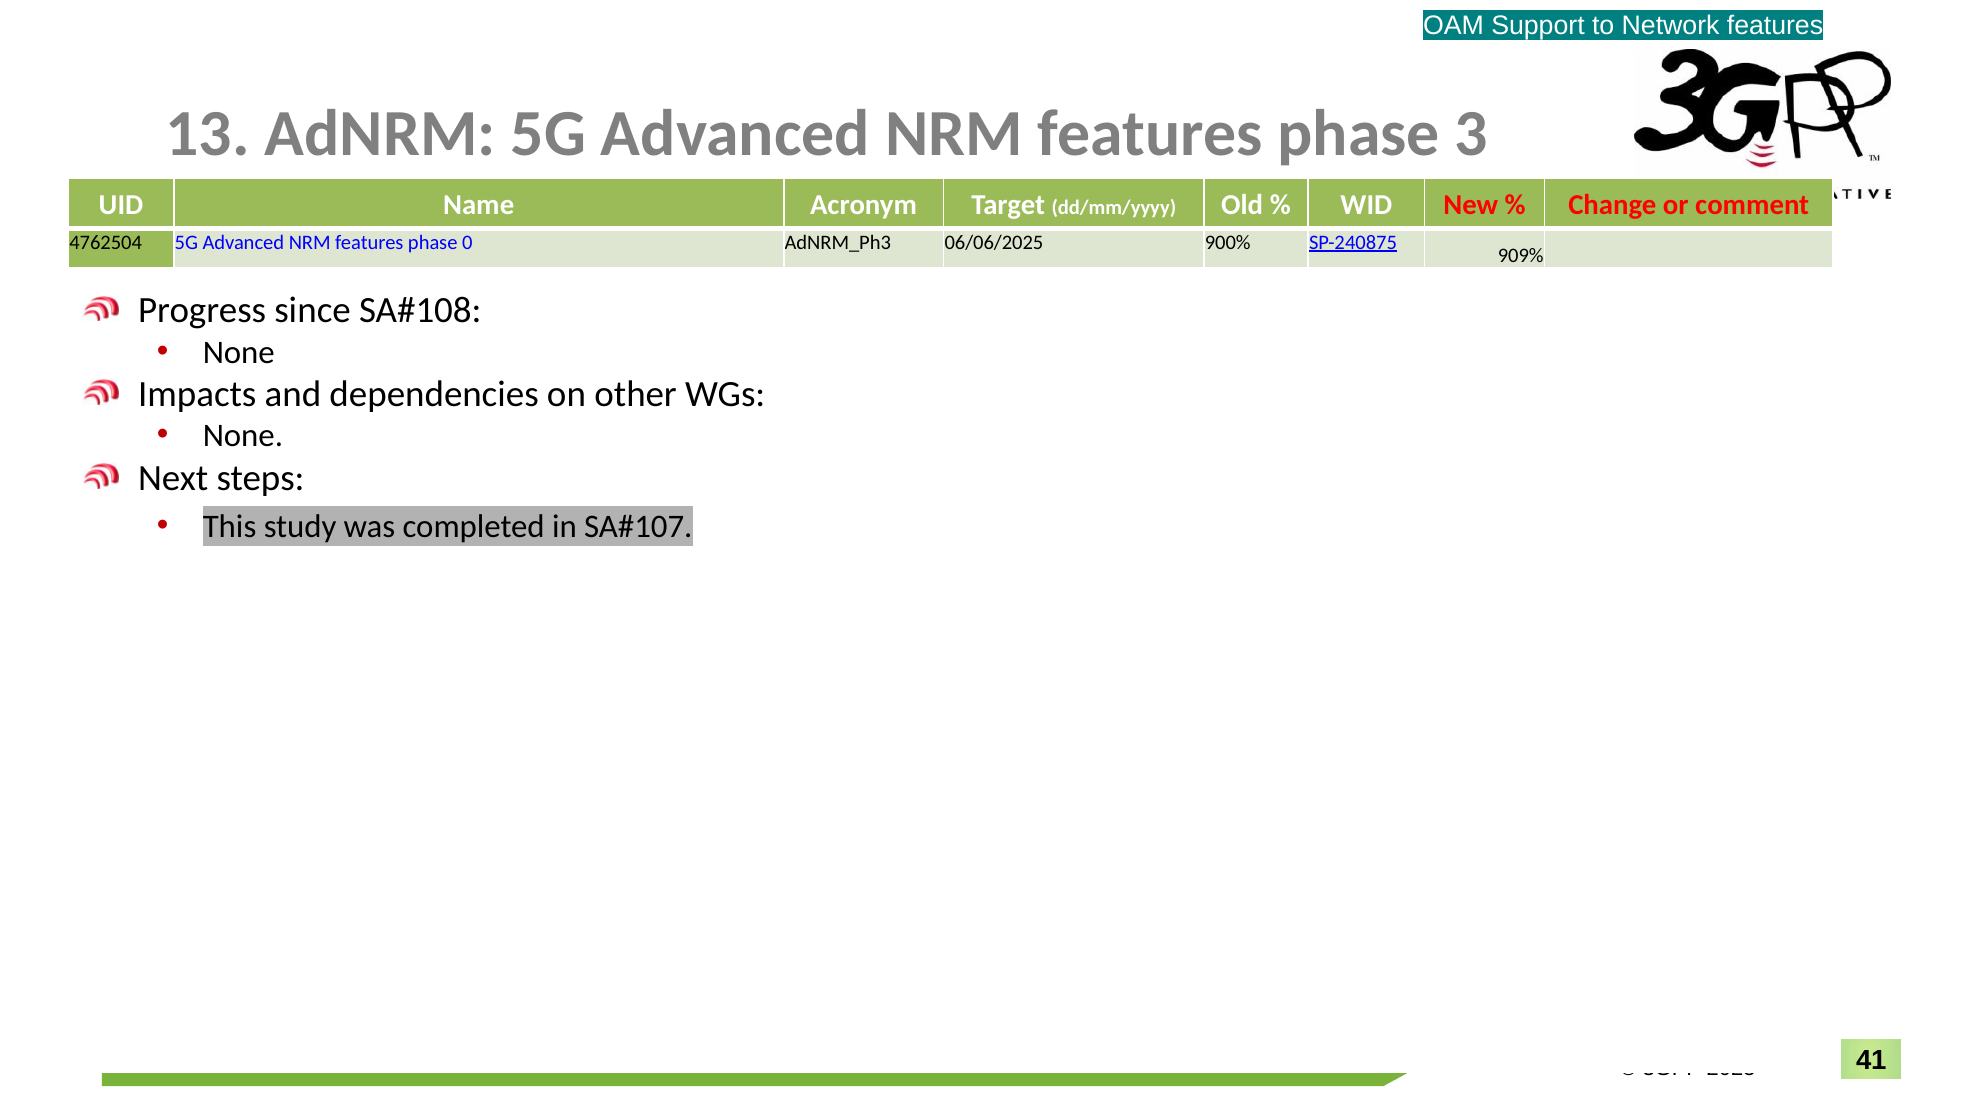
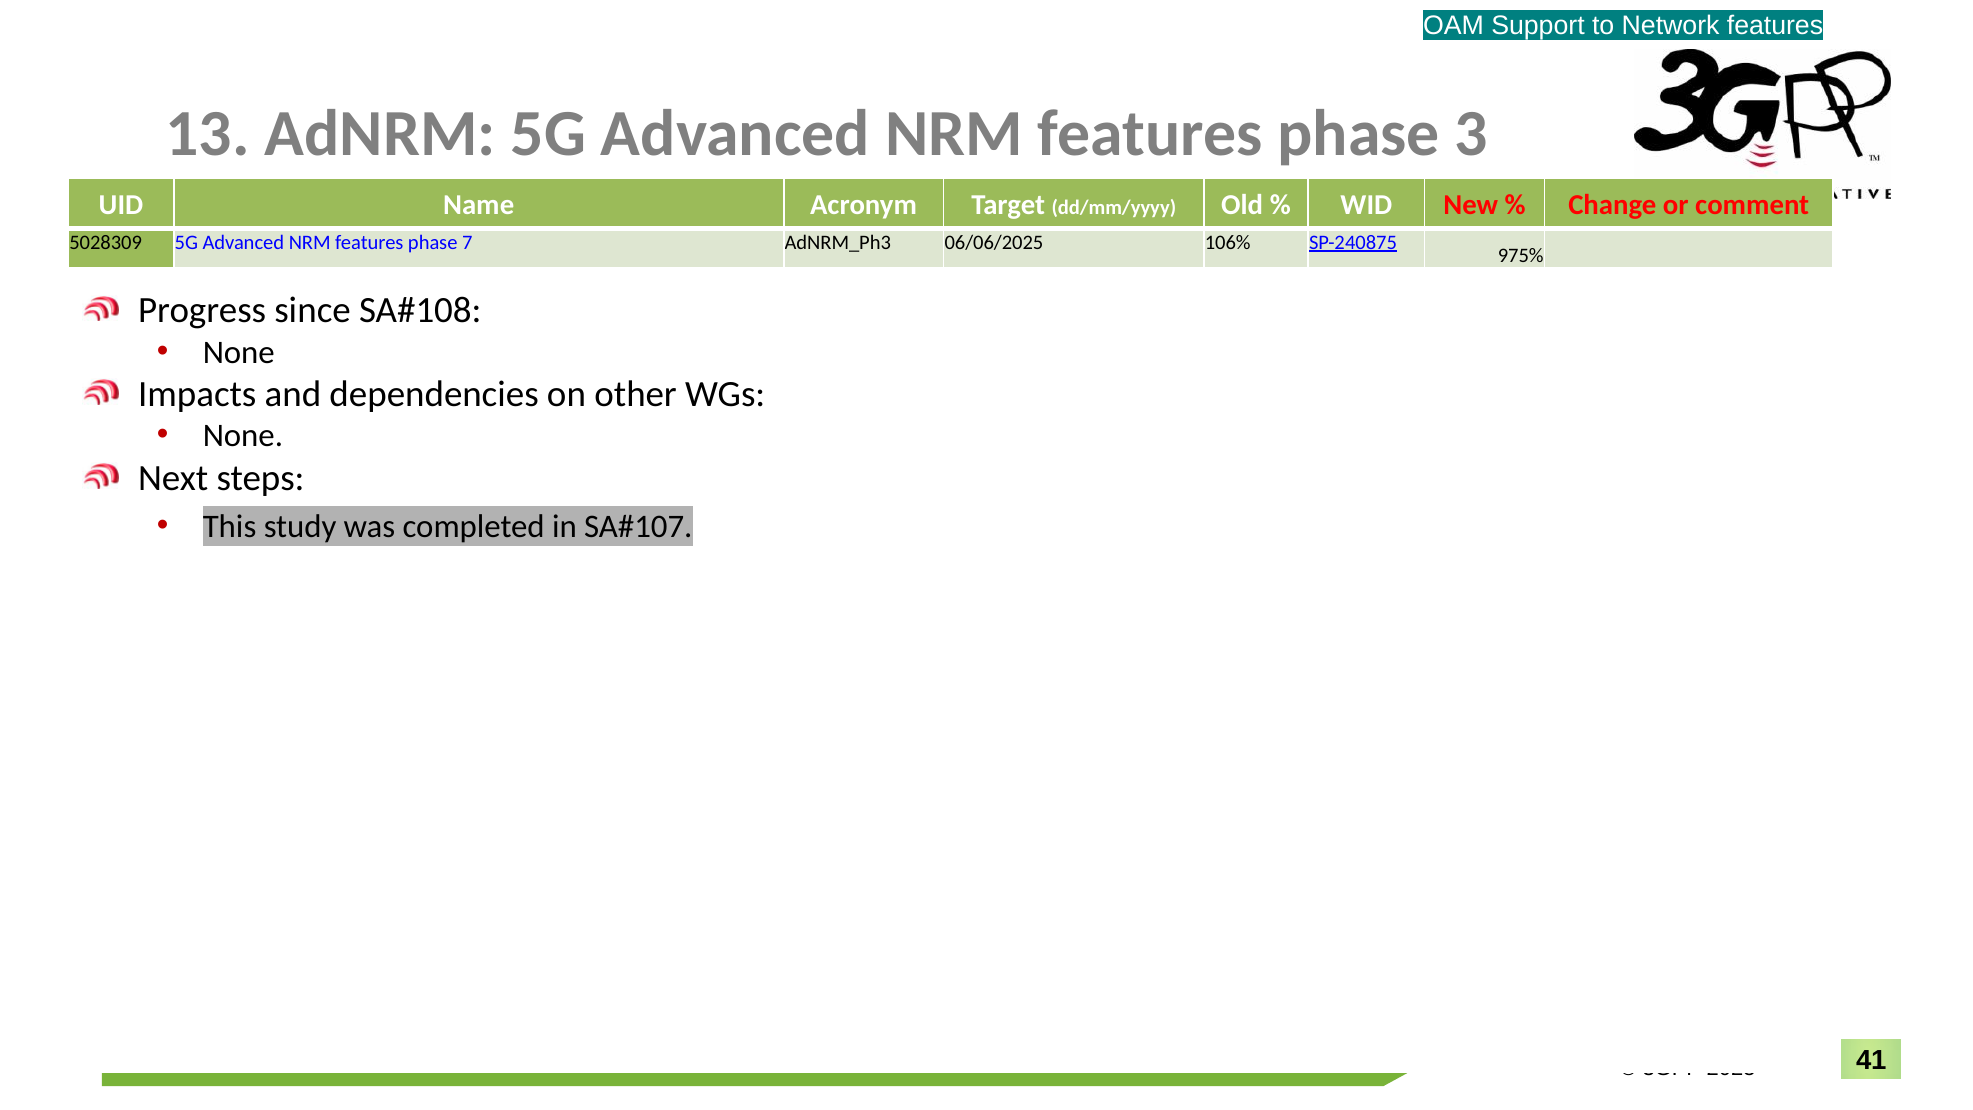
4762504: 4762504 -> 5028309 (106, 242)
phase 0: 0 -> 7 (467, 242)
900%: 900% -> 106% (1228, 242)
909%: 909% -> 975% (1521, 256)
